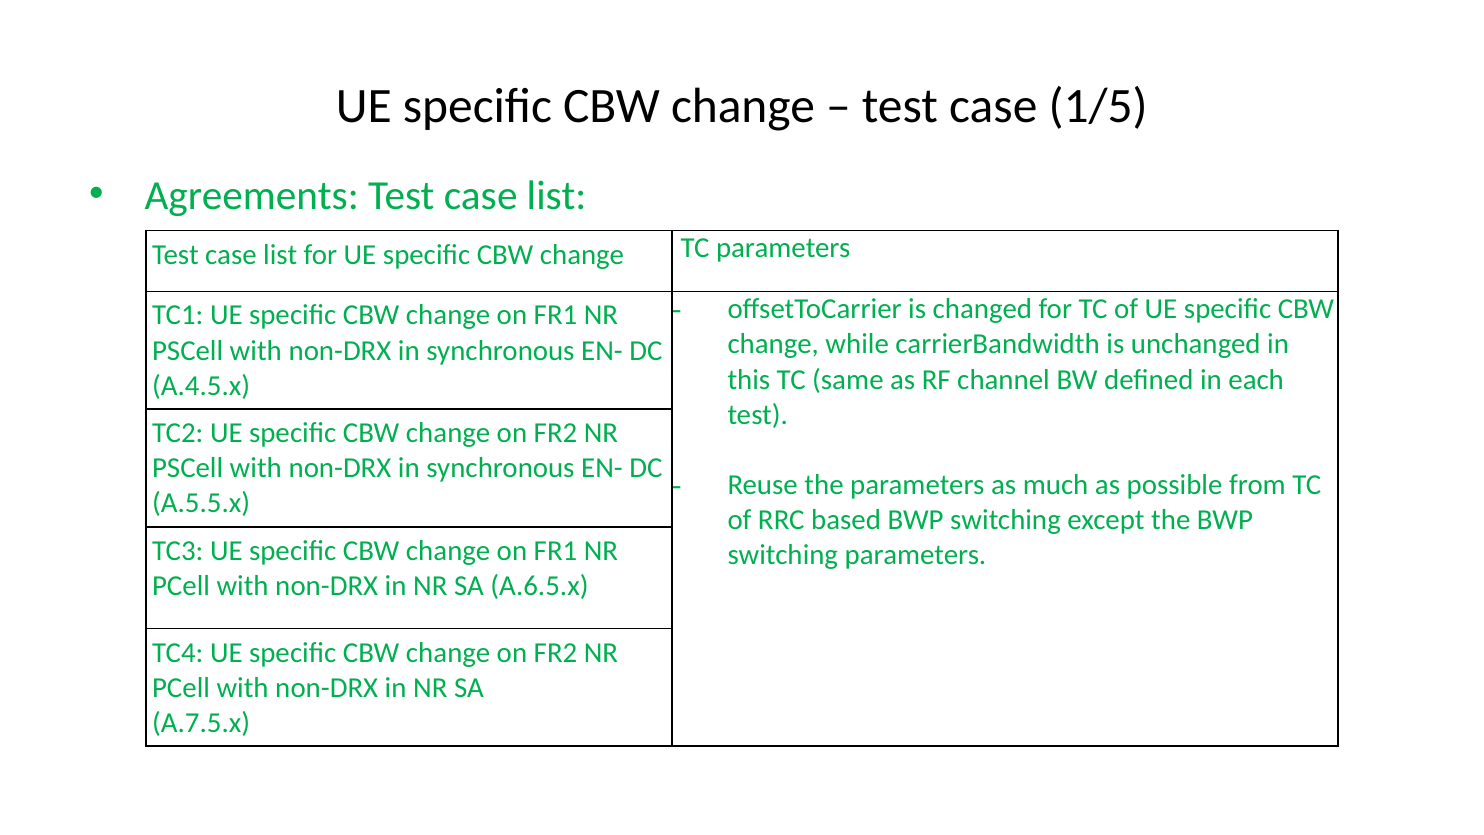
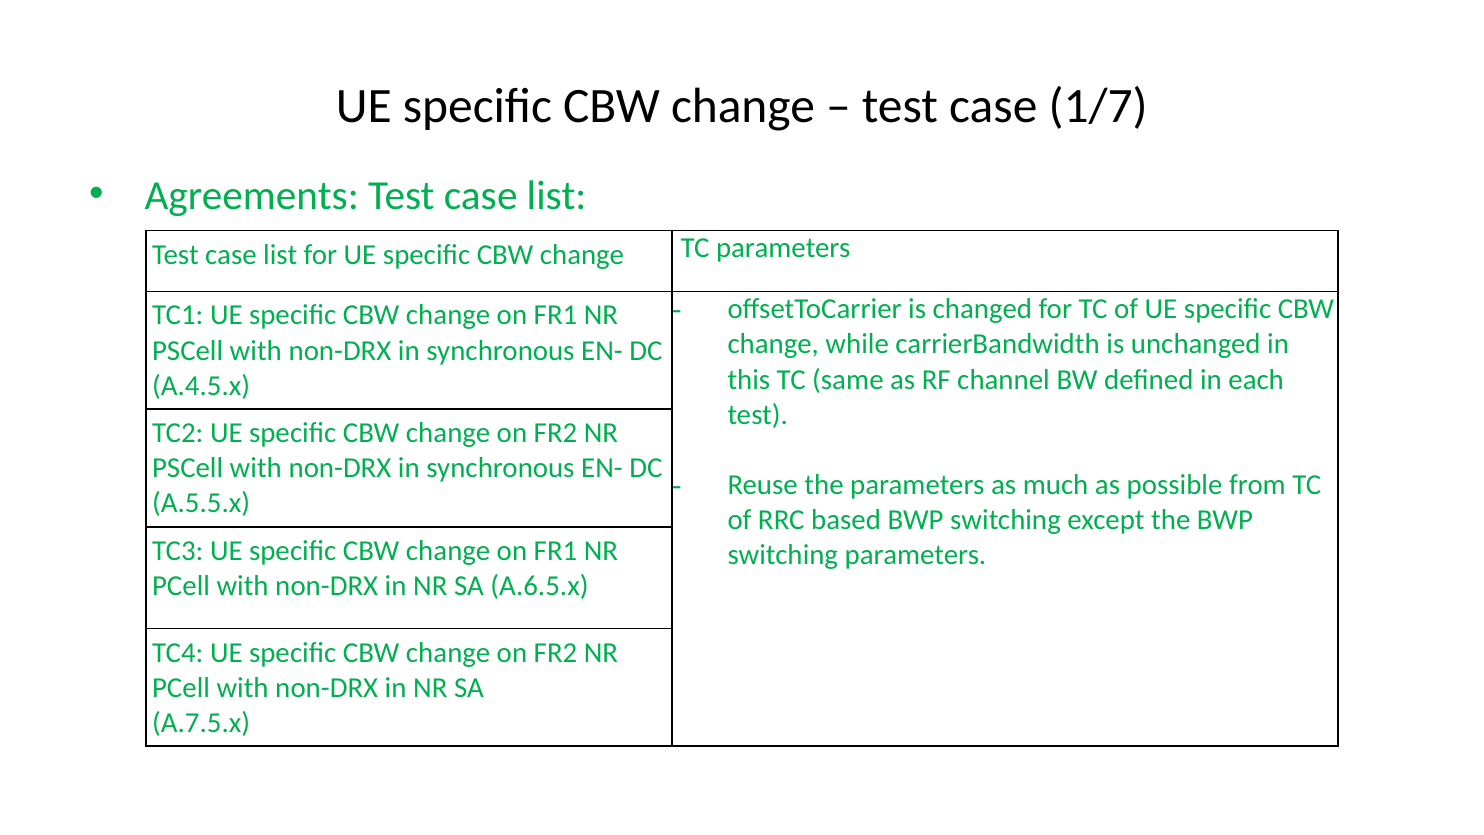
1/5: 1/5 -> 1/7 (1098, 106)
